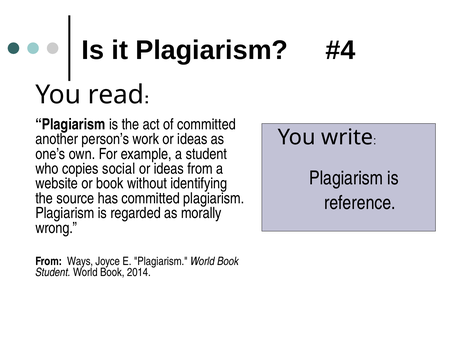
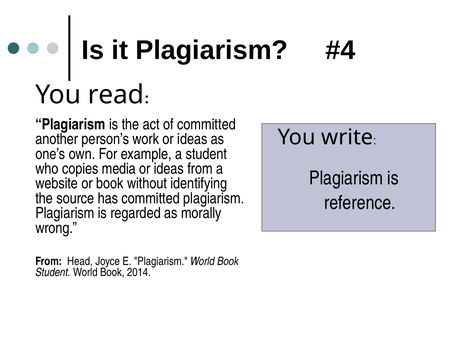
social: social -> media (119, 169)
Ways: Ways -> Head (80, 261)
